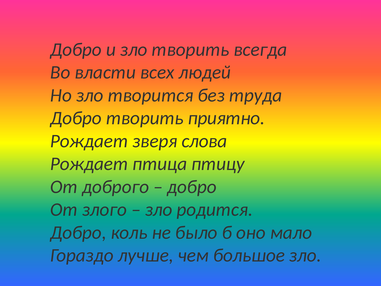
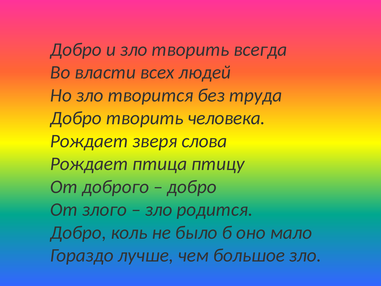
приятно: приятно -> человека (226, 118)
